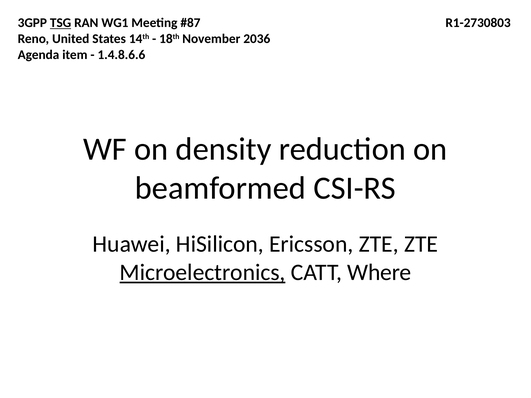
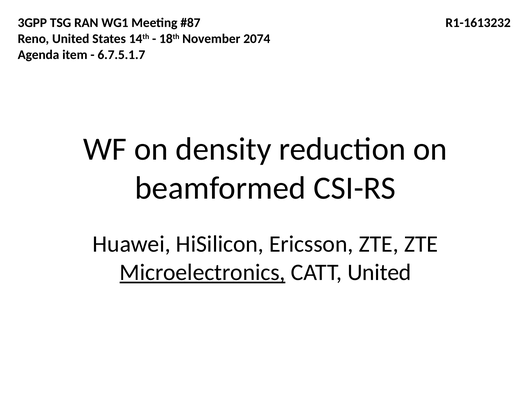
TSG underline: present -> none (61, 23)
R1-2730803: R1-2730803 -> R1-1613232 (478, 23)
2036: 2036 -> 2074 (257, 39)
1.4.8.6.6: 1.4.8.6.6 -> 6.7.5.1.7 (121, 55)
CATT Where: Where -> United (379, 273)
